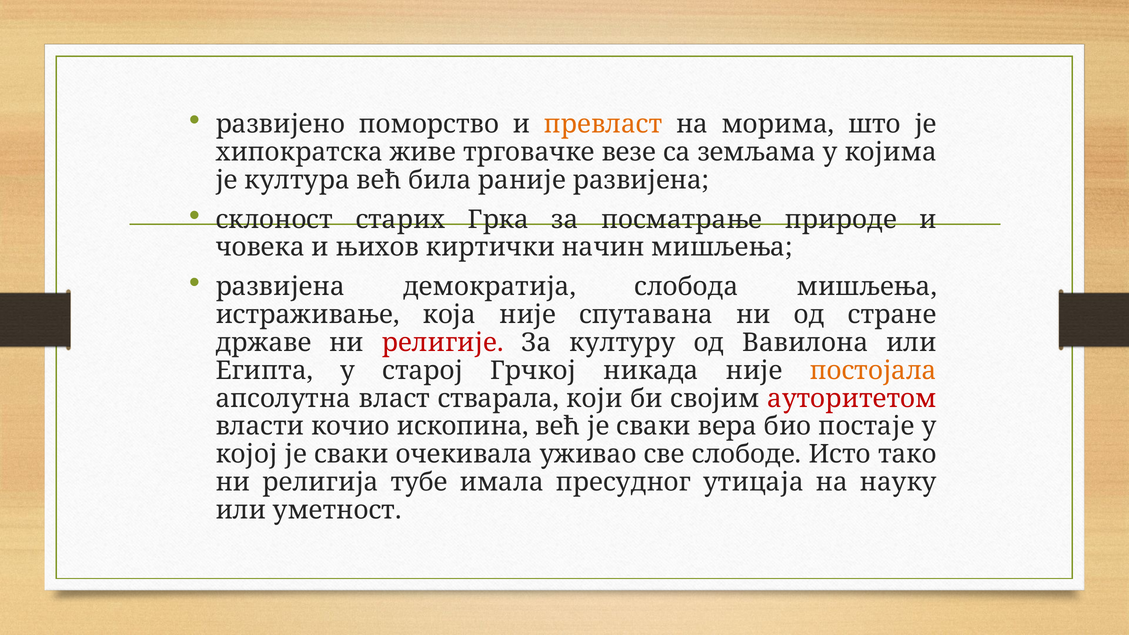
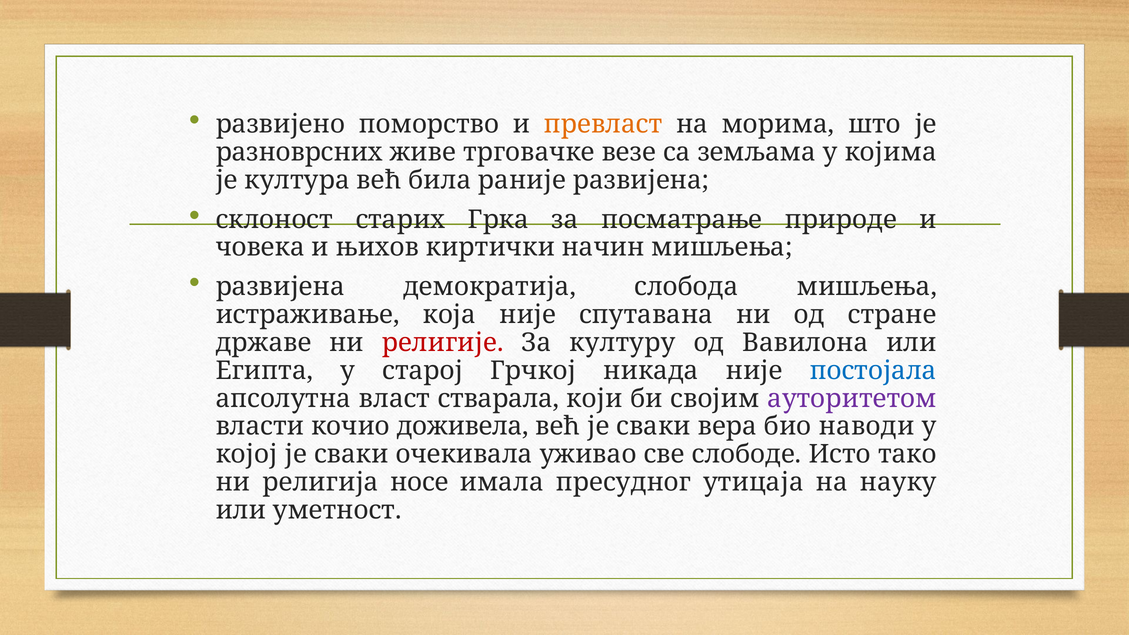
хипократска: хипократска -> разноврсних (299, 152)
постојала colour: orange -> blue (873, 371)
ауторитетом colour: red -> purple (852, 399)
ископина: ископина -> доживела (463, 426)
постаје: постаје -> наводи (867, 426)
тубе: тубе -> носе (419, 482)
